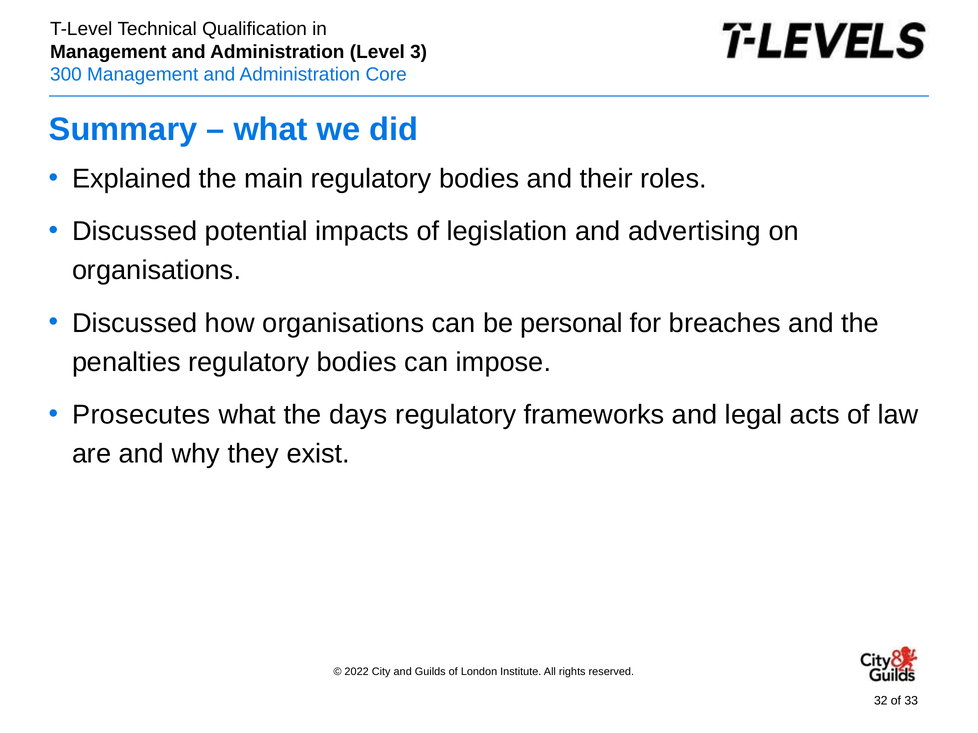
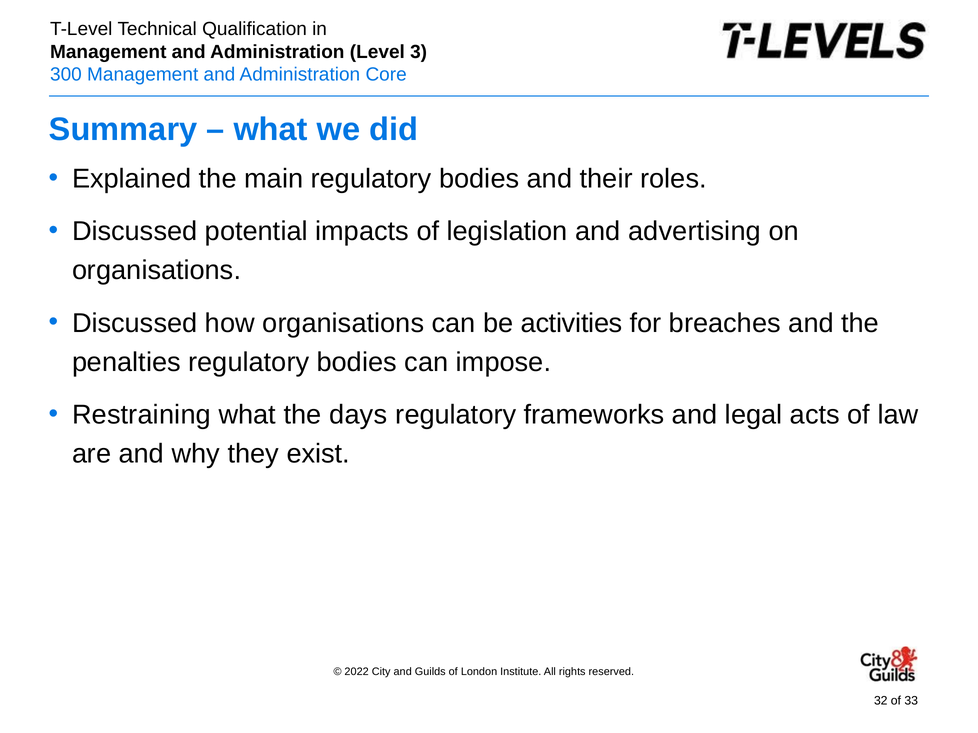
personal: personal -> activities (572, 323)
Prosecutes: Prosecutes -> Restraining (141, 415)
